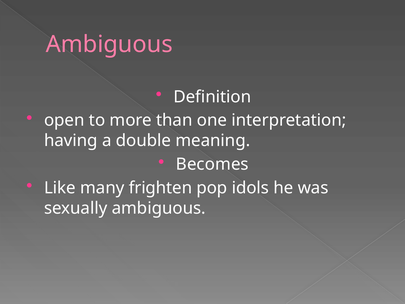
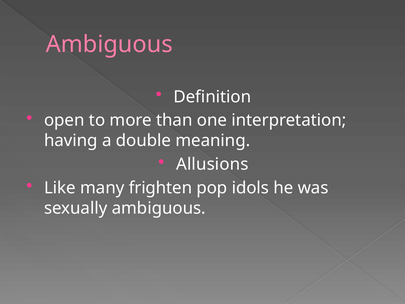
Becomes: Becomes -> Allusions (212, 164)
